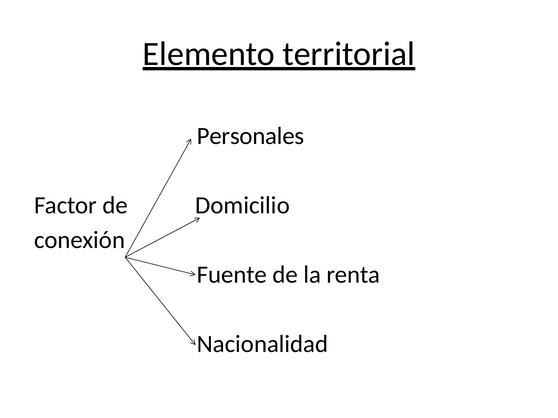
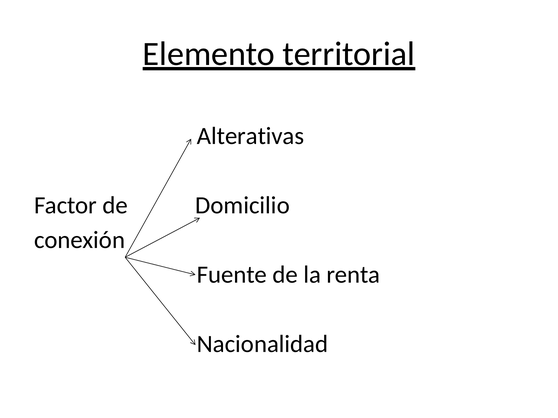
Personales: Personales -> Alterativas (251, 136)
